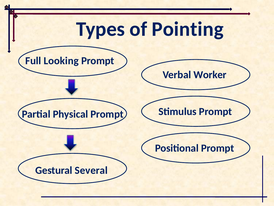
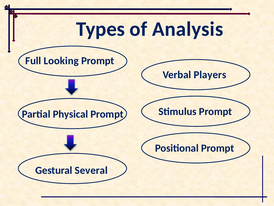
Pointing: Pointing -> Analysis (188, 29)
Worker: Worker -> Players (210, 75)
